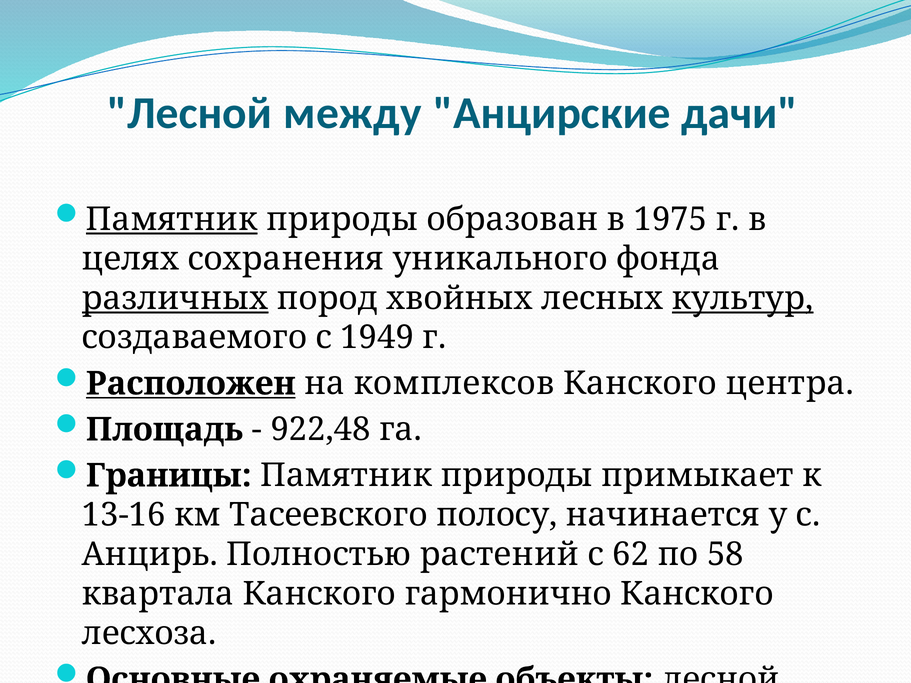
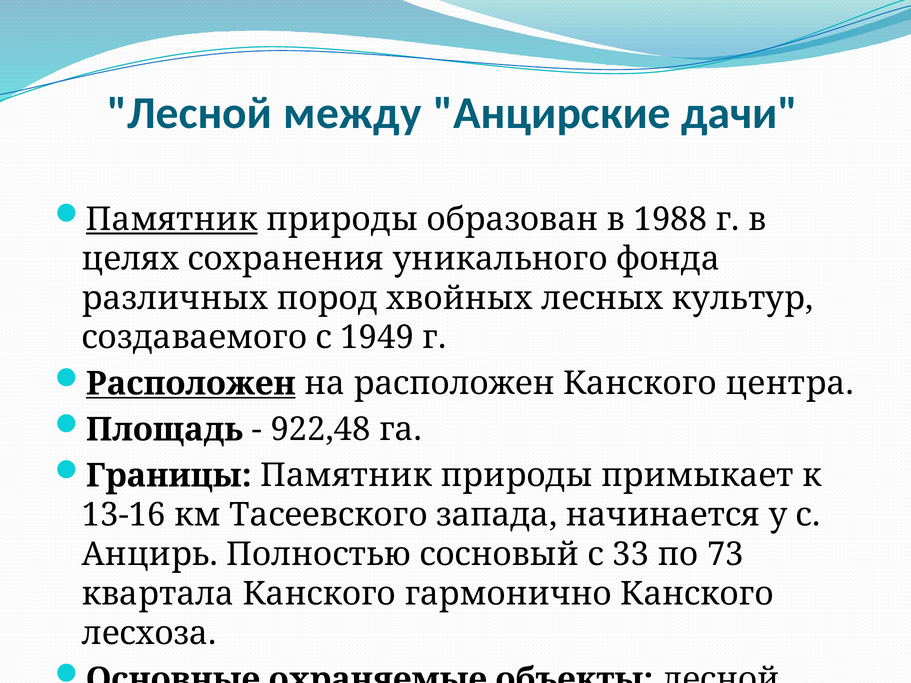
1975: 1975 -> 1988 (670, 219)
различных underline: present -> none (175, 298)
культур underline: present -> none (743, 298)
на комплексов: комплексов -> расположен (454, 384)
полосу: полосу -> запада (497, 515)
растений: растений -> сосновый (499, 555)
62: 62 -> 33 (631, 555)
58: 58 -> 73 (725, 555)
